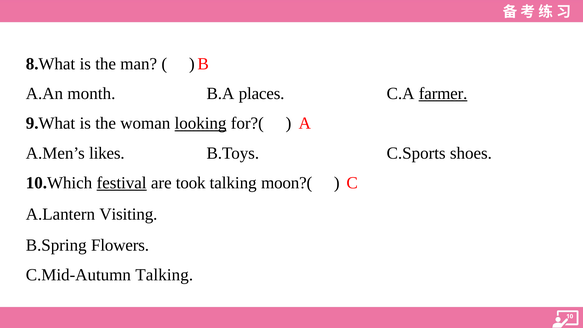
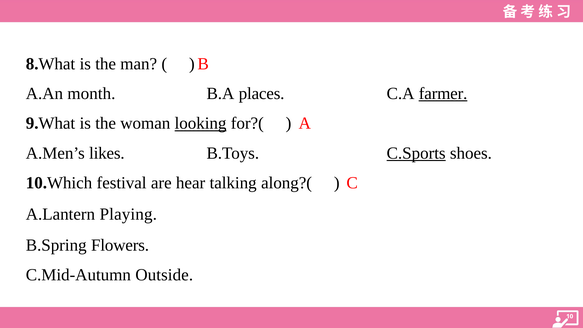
C.Sports underline: none -> present (416, 153)
festival underline: present -> none (122, 183)
took: took -> hear (191, 183)
moon?(: moon?( -> along?( (287, 183)
Visiting: Visiting -> Playing (128, 214)
C.Mid-Autumn Talking: Talking -> Outside (164, 275)
